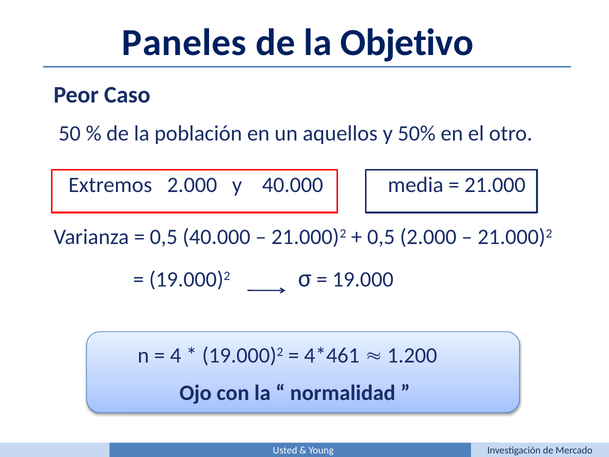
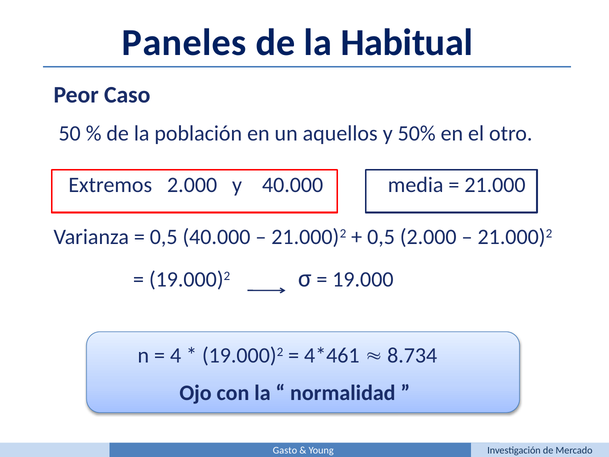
Objetivo: Objetivo -> Habitual (407, 43)
1.200: 1.200 -> 8.734 (412, 355)
Usted: Usted -> Gasto (285, 450)
